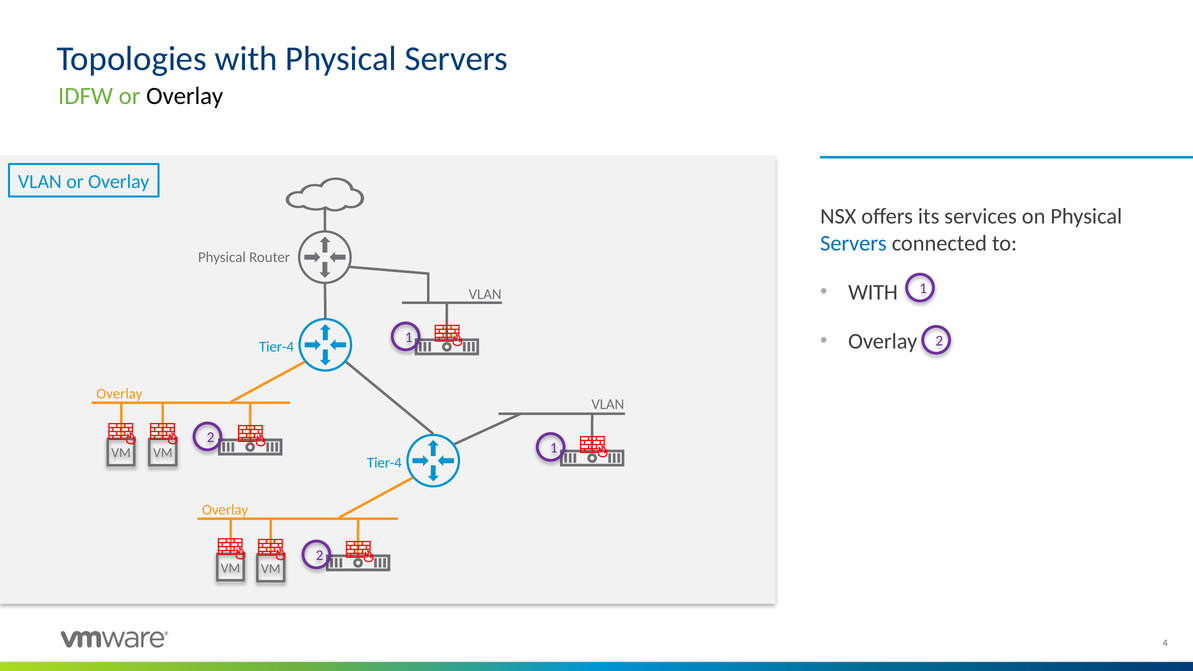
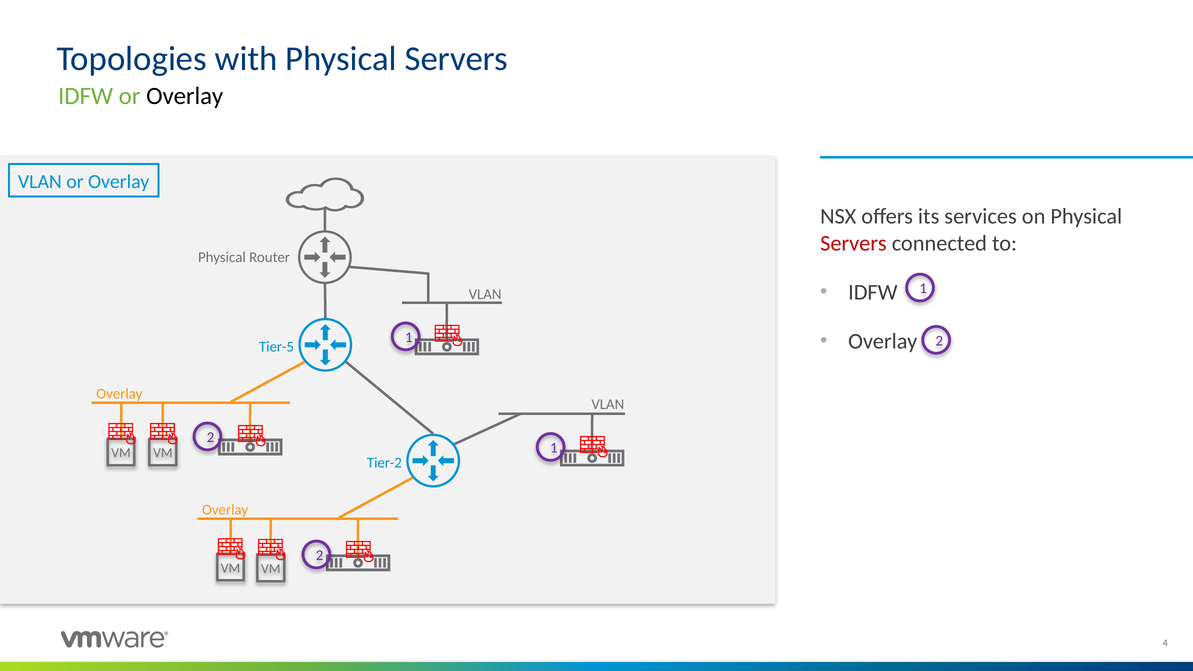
Servers colour: blue -> red (853, 243)
WITH: WITH -> IDFW (873, 292)
Tier-4: Tier-4 -> Tier-5 (277, 347)
Tier-4: Tier-4 -> Tier-2 (384, 463)
